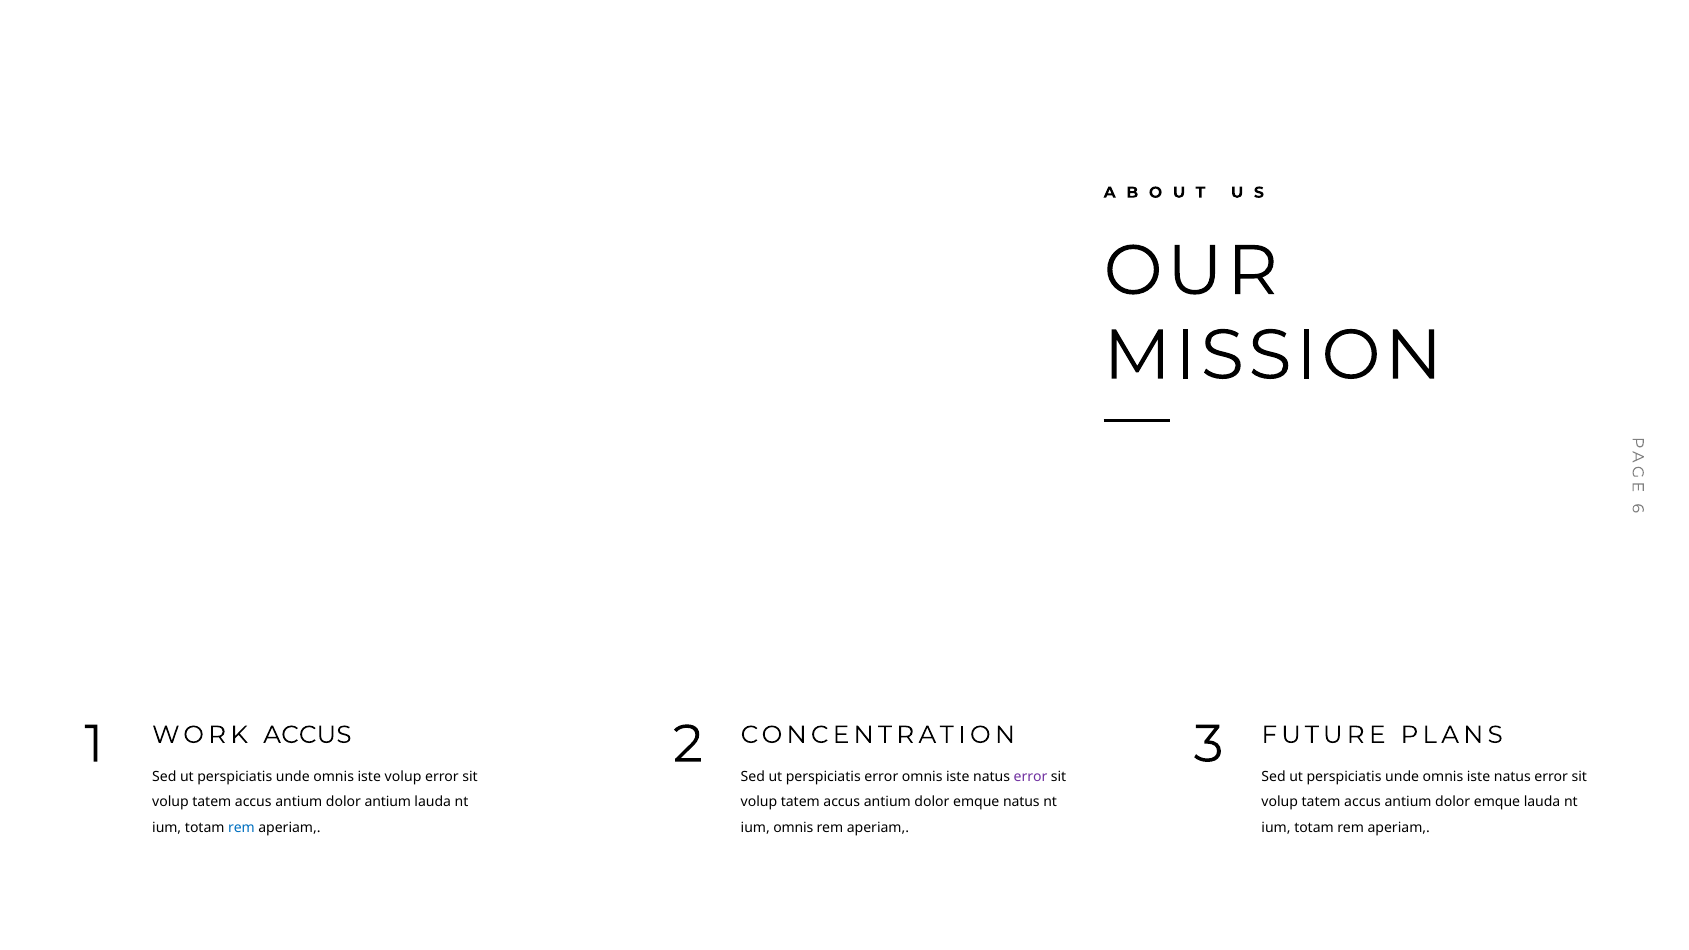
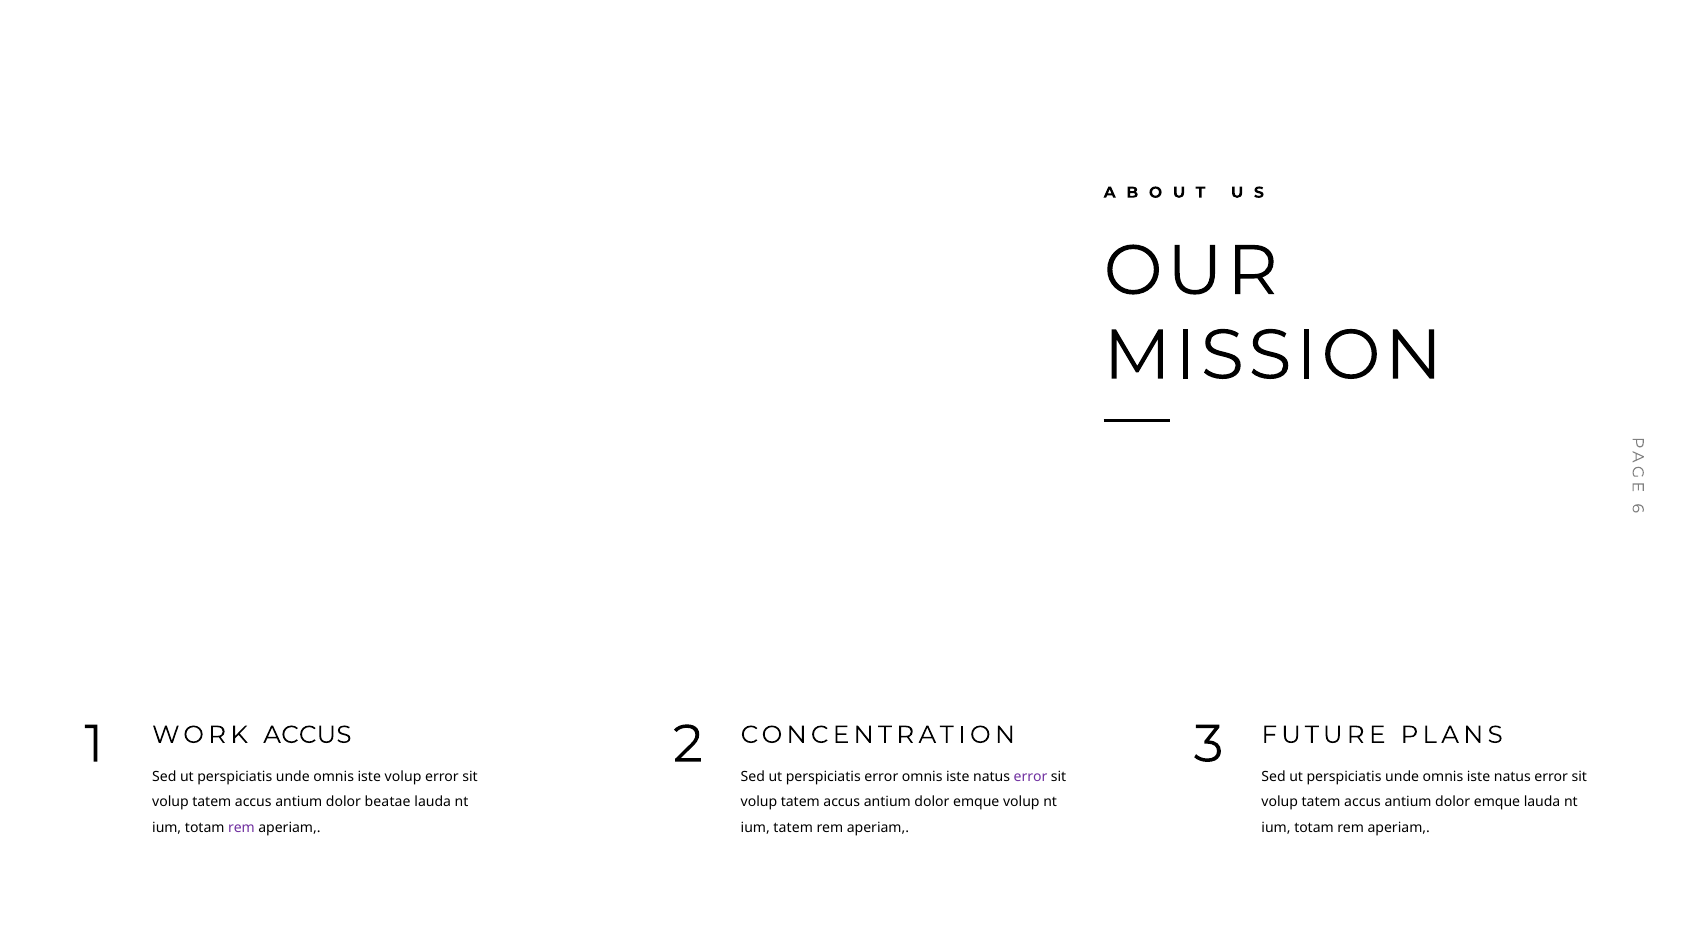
dolor antium: antium -> beatae (388, 802)
emque natus: natus -> volup (1021, 802)
rem colour: blue -> purple (242, 828)
ium omnis: omnis -> tatem (793, 828)
